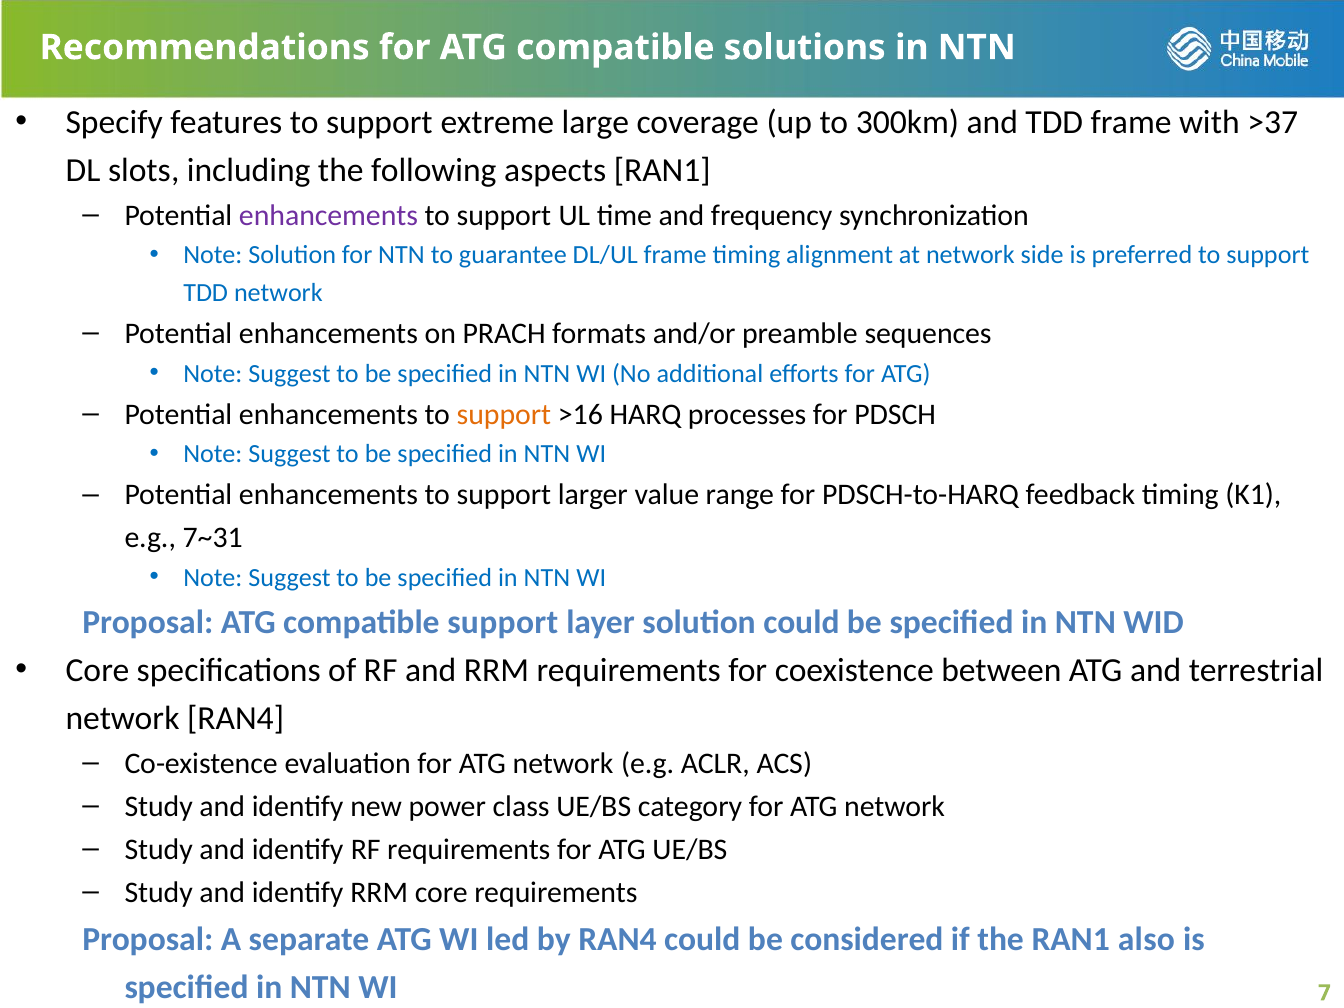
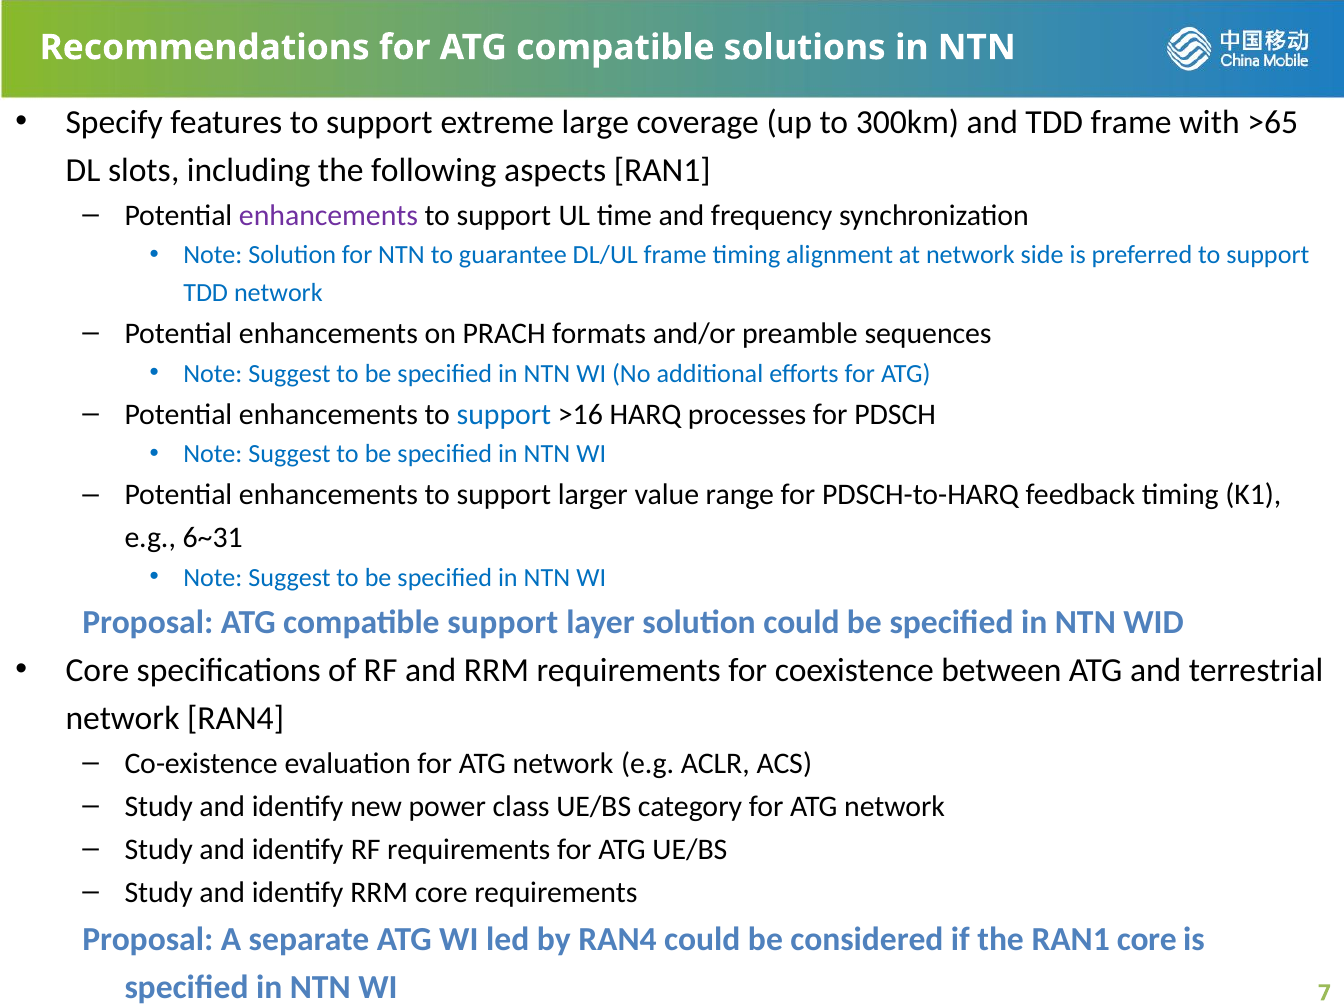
>37: >37 -> >65 (1273, 122)
support colour: orange -> blue (504, 414)
7~31: 7~31 -> 6~31 (213, 538)
RAN1 also: also -> core (1147, 939)
